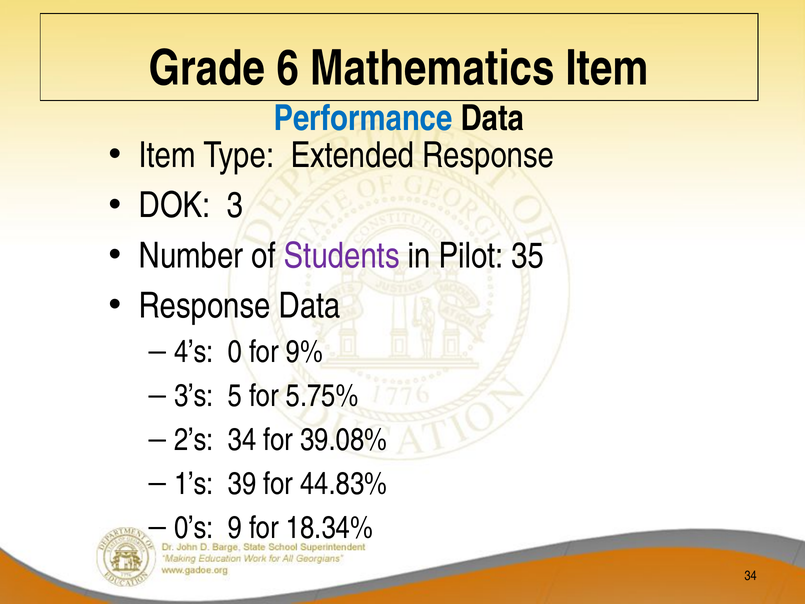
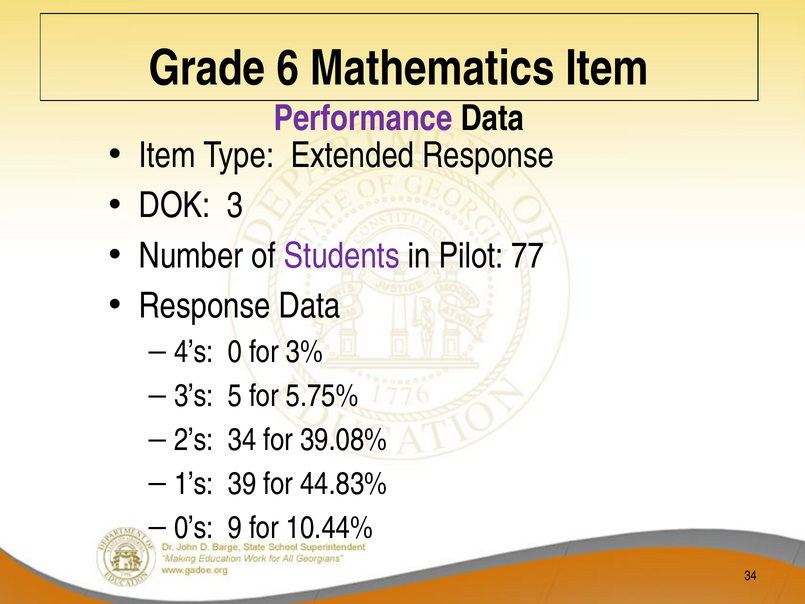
Performance colour: blue -> purple (363, 119)
35: 35 -> 77 (528, 256)
9%: 9% -> 3% (304, 352)
18.34%: 18.34% -> 10.44% (329, 527)
